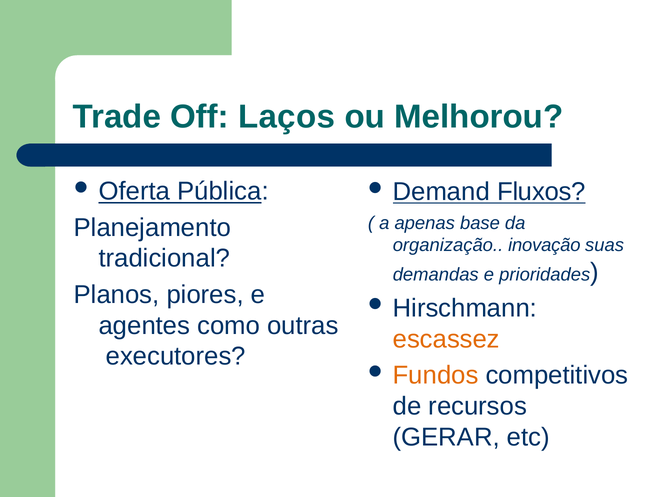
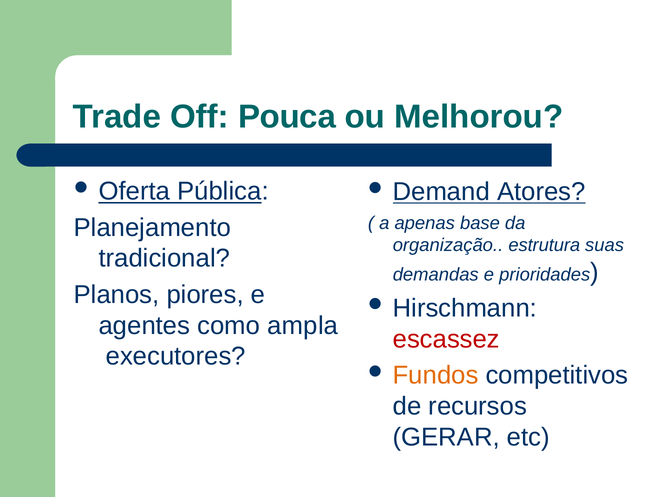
Laços: Laços -> Pouca (287, 116)
Fluxos: Fluxos -> Atores (541, 192)
inovação: inovação -> estrutura (544, 245)
outras: outras -> ampla (303, 325)
escassez colour: orange -> red (446, 339)
